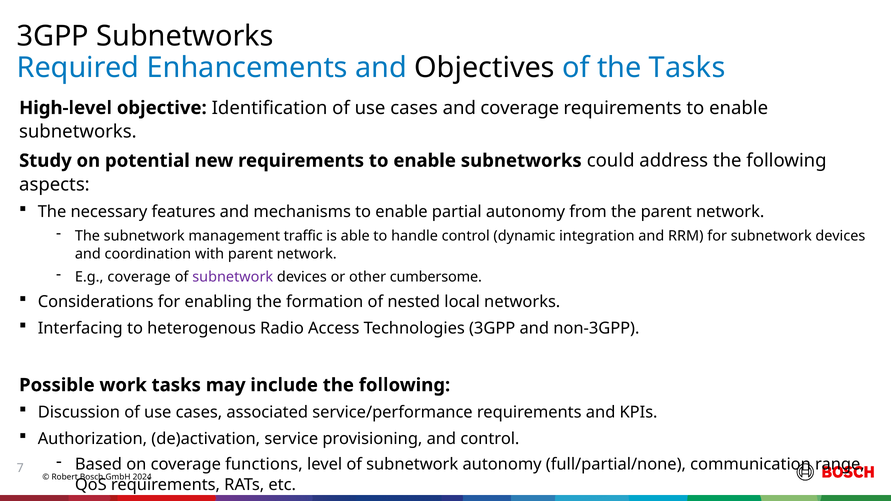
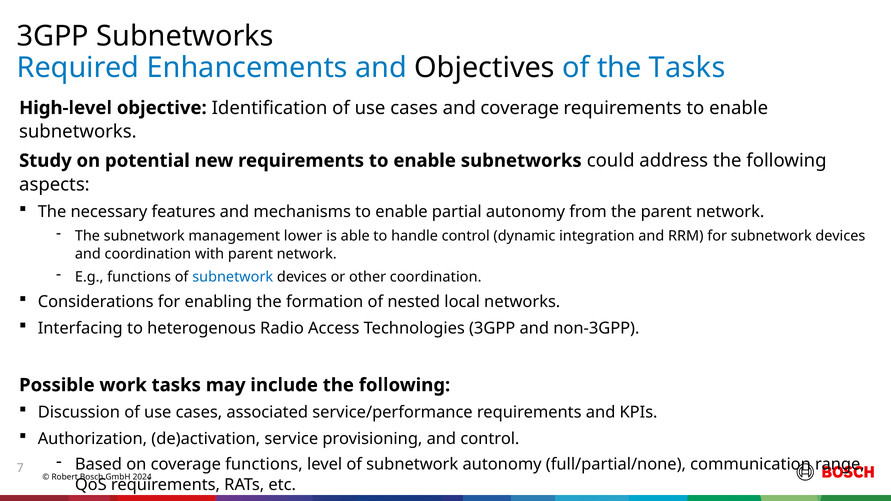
traffic: traffic -> lower (303, 236)
E.g coverage: coverage -> functions (139, 277)
subnetwork colour: purple -> blue (233, 277)
other cumbersome: cumbersome -> coordination (436, 277)
